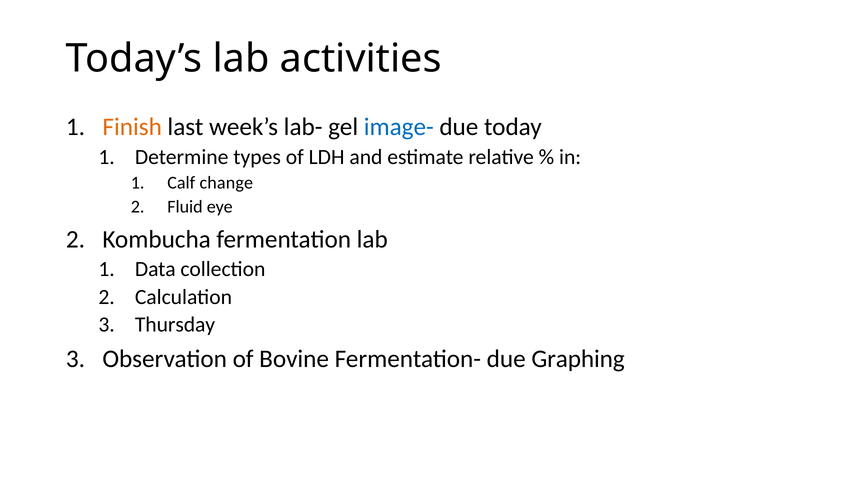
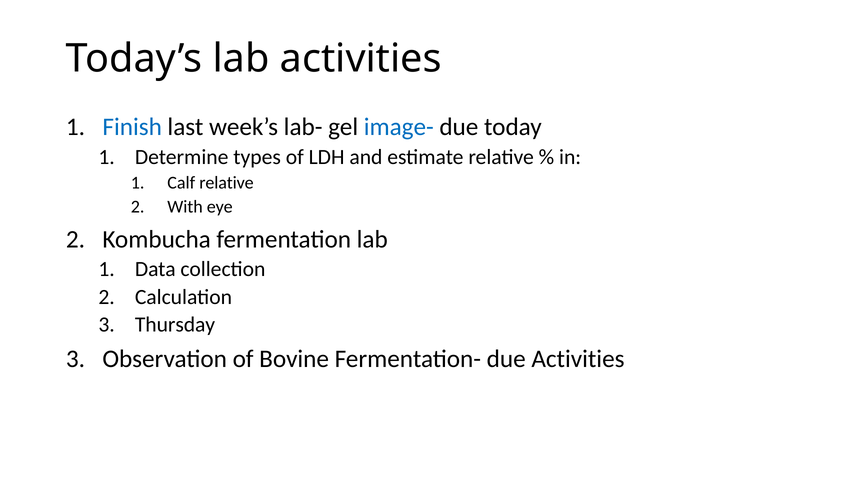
Finish colour: orange -> blue (132, 127)
Calf change: change -> relative (226, 183)
Fluid: Fluid -> With (185, 207)
due Graphing: Graphing -> Activities (578, 359)
